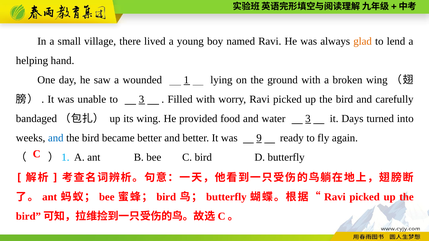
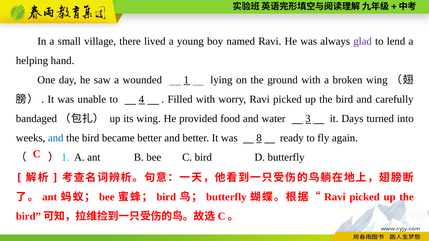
glad colour: orange -> purple (363, 41)
to 3: 3 -> 4 (141, 99)
9: 9 -> 8 (259, 138)
